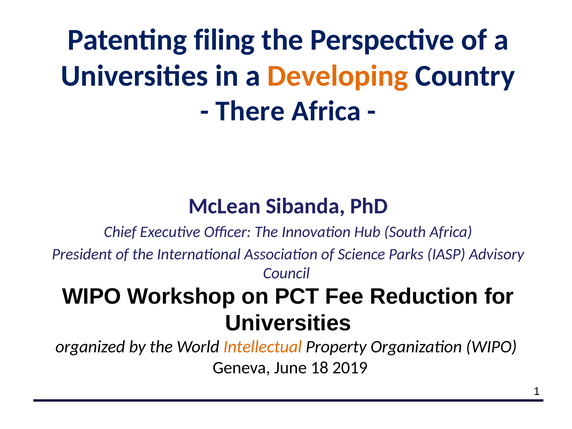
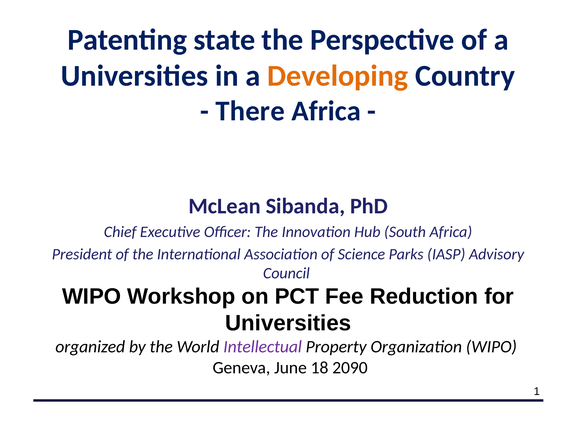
filing: filing -> state (224, 40)
Intellectual colour: orange -> purple (263, 347)
2019: 2019 -> 2090 (350, 368)
